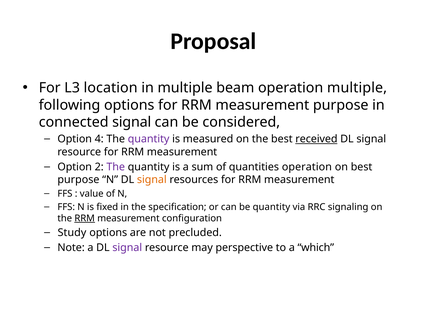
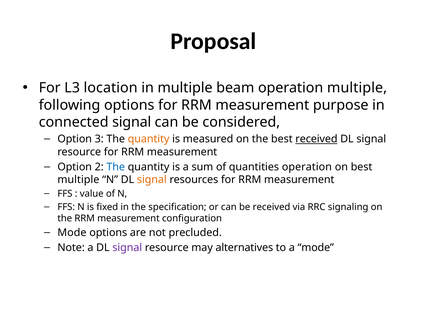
4: 4 -> 3 (99, 139)
quantity colour: purple -> orange (149, 139)
The colour: purple -> blue (116, 166)
purpose: purpose -> multiple (78, 179)
be quantity: quantity -> received (271, 206)
RRM underline: present -> none (85, 218)
Study: Study -> Mode (72, 232)
perspective: perspective -> alternatives (244, 247)
a which: which -> mode (316, 247)
